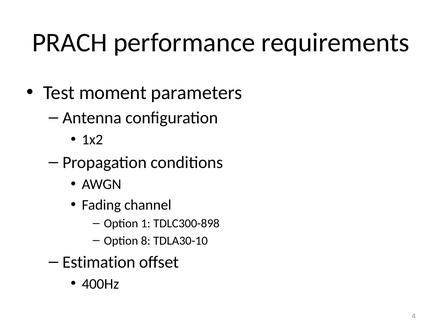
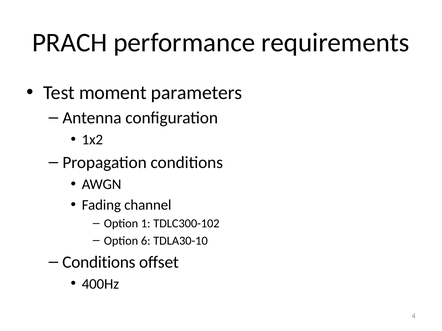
TDLC300-898: TDLC300-898 -> TDLC300-102 (186, 224)
8: 8 -> 6 (146, 241)
Estimation: Estimation -> Conditions (99, 262)
